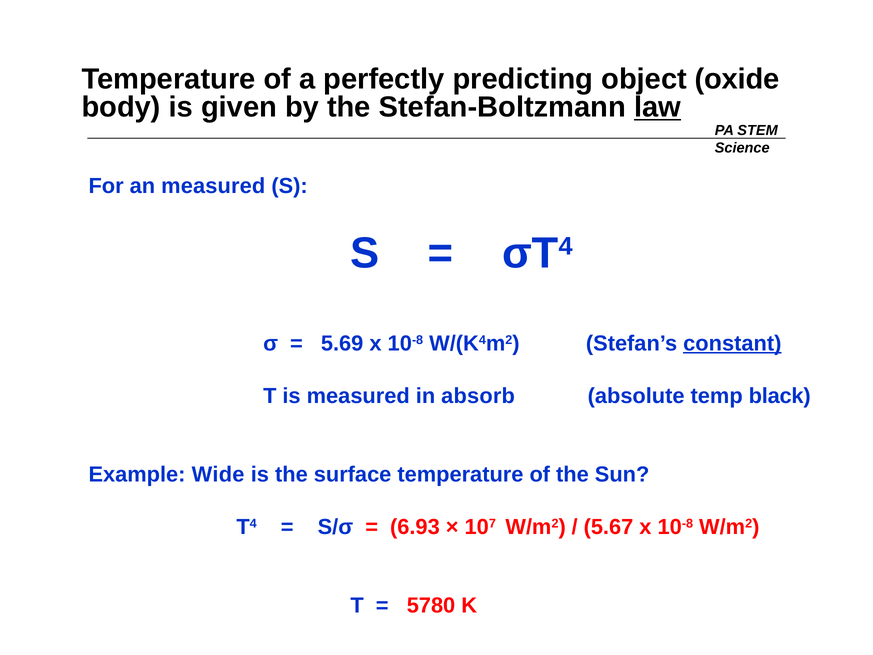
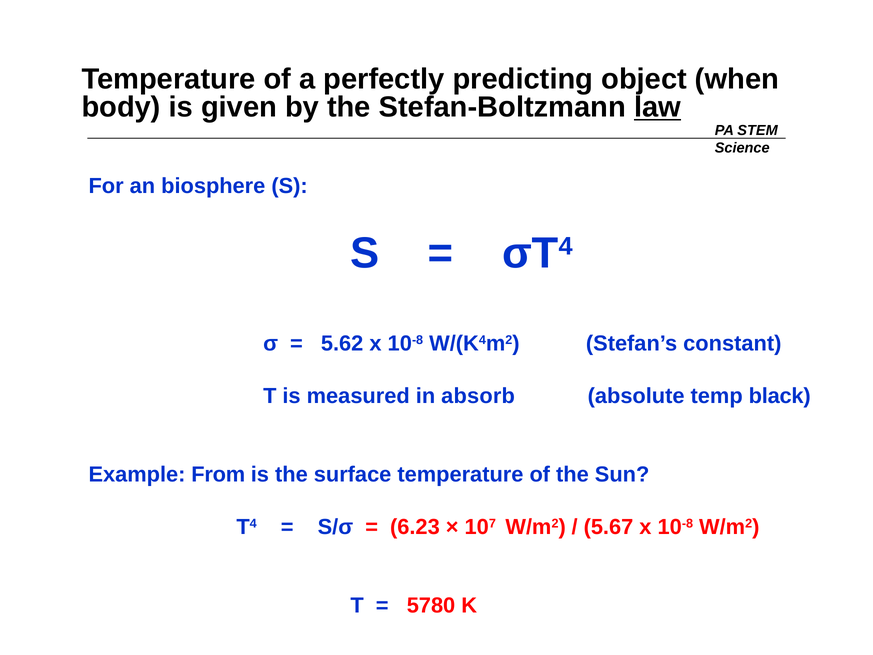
oxide: oxide -> when (737, 79)
an measured: measured -> biosphere (213, 186)
5.69: 5.69 -> 5.62 (342, 343)
constant underline: present -> none (732, 343)
Wide: Wide -> From (218, 474)
6.93: 6.93 -> 6.23 (415, 527)
